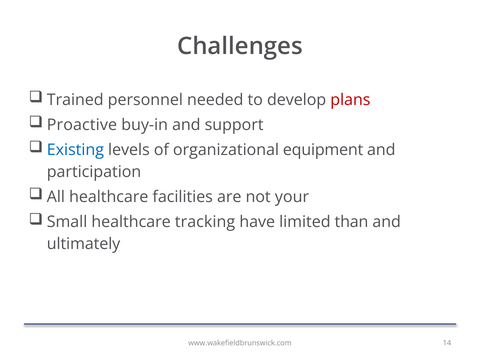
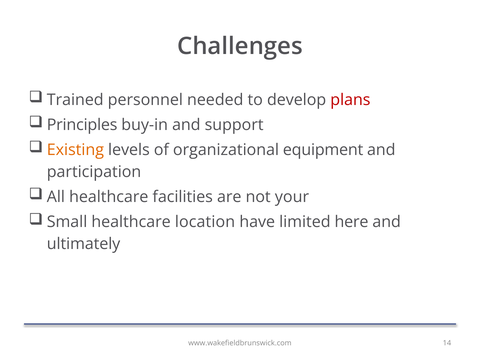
Proactive: Proactive -> Principles (82, 125)
Existing colour: blue -> orange (75, 150)
tracking: tracking -> location (205, 222)
than: than -> here (351, 222)
